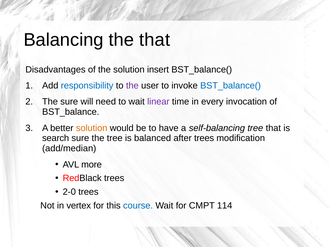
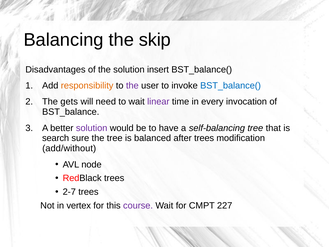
the that: that -> skip (155, 40)
responsibility colour: blue -> orange (87, 86)
The sure: sure -> gets (69, 102)
solution colour: orange -> purple (92, 128)
add/median: add/median -> add/without (69, 148)
more: more -> node (91, 164)
2-0: 2-0 -> 2-7 (69, 192)
course colour: blue -> purple (138, 205)
114: 114 -> 227 (225, 205)
